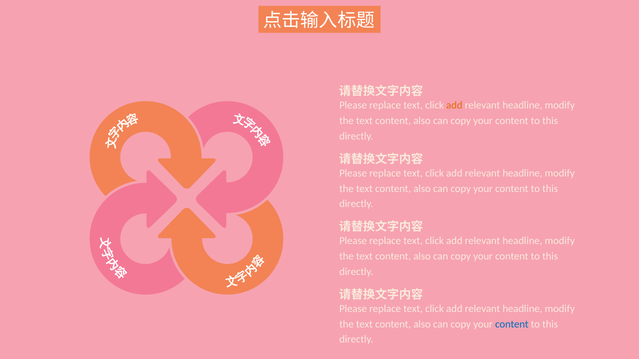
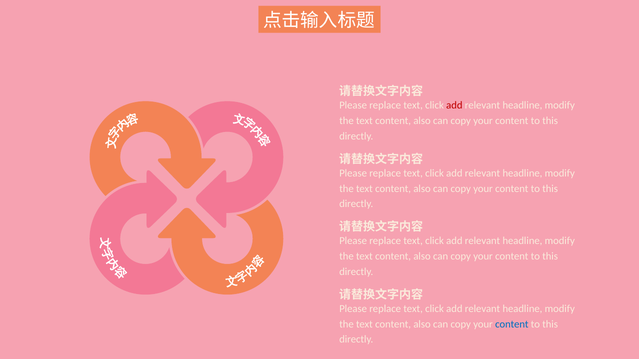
add colour: orange -> red (454, 106)
